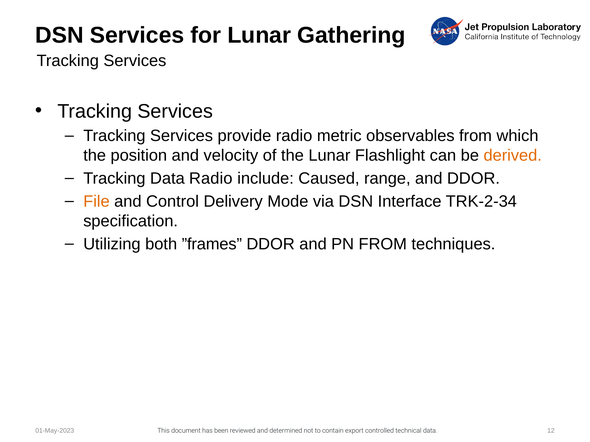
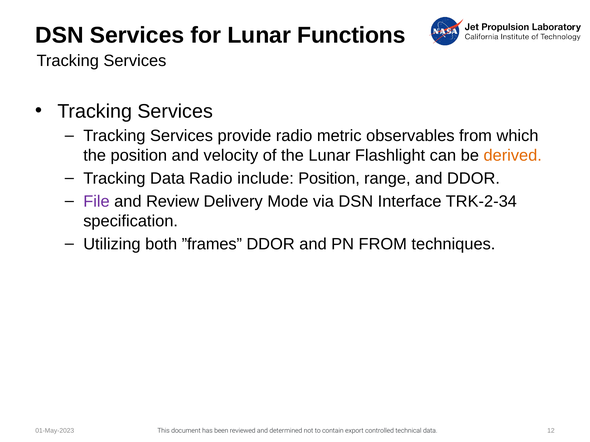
Gathering: Gathering -> Functions (351, 35)
include Caused: Caused -> Position (329, 179)
File colour: orange -> purple (96, 202)
Control: Control -> Review (173, 202)
